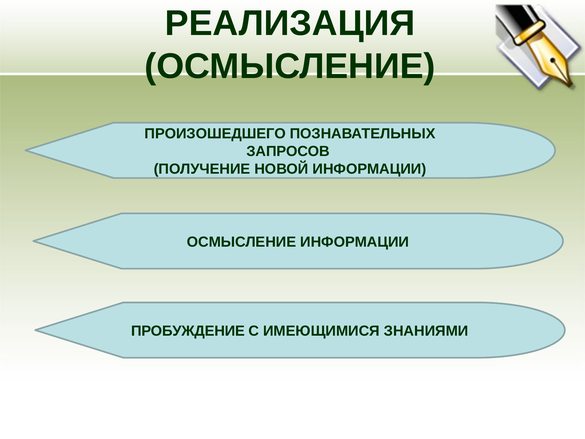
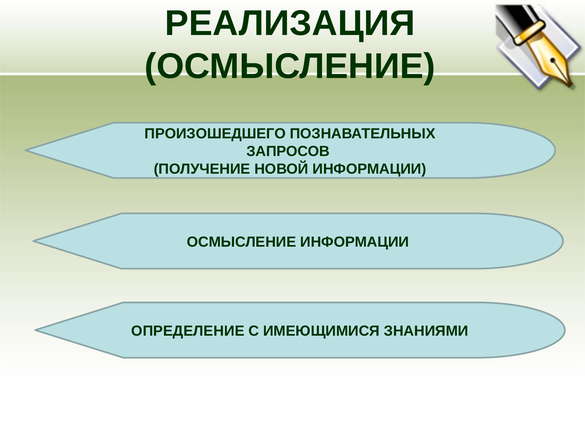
ПРОБУЖДЕНИЕ: ПРОБУЖДЕНИЕ -> ОПРЕДЕЛЕНИЕ (188, 331)
